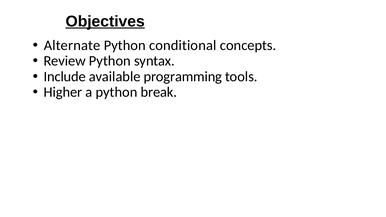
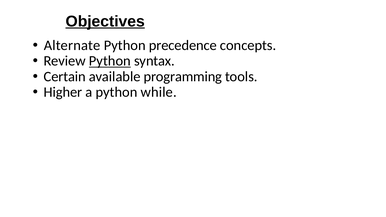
conditional: conditional -> precedence (183, 45)
Python underline: none -> present (110, 61)
Include: Include -> Certain (65, 77)
break: break -> while (159, 92)
